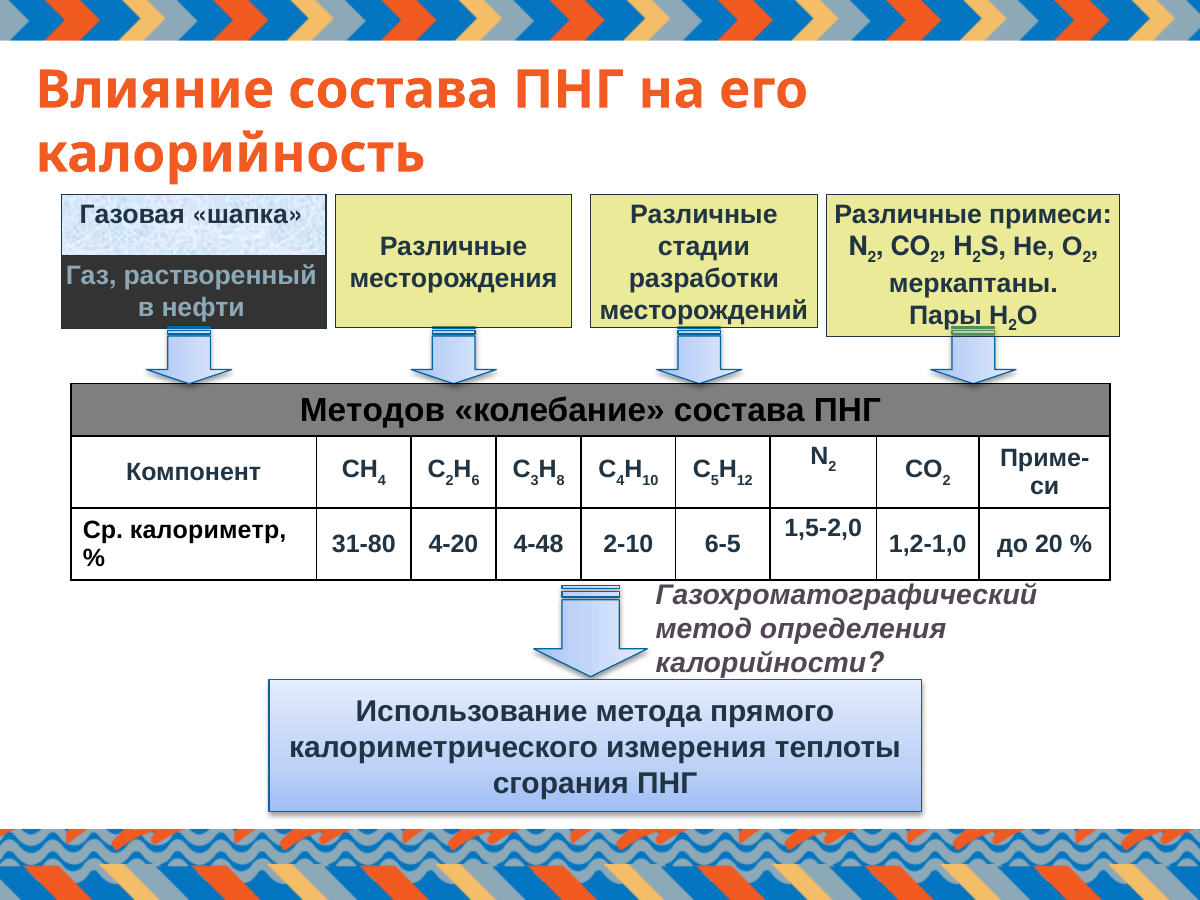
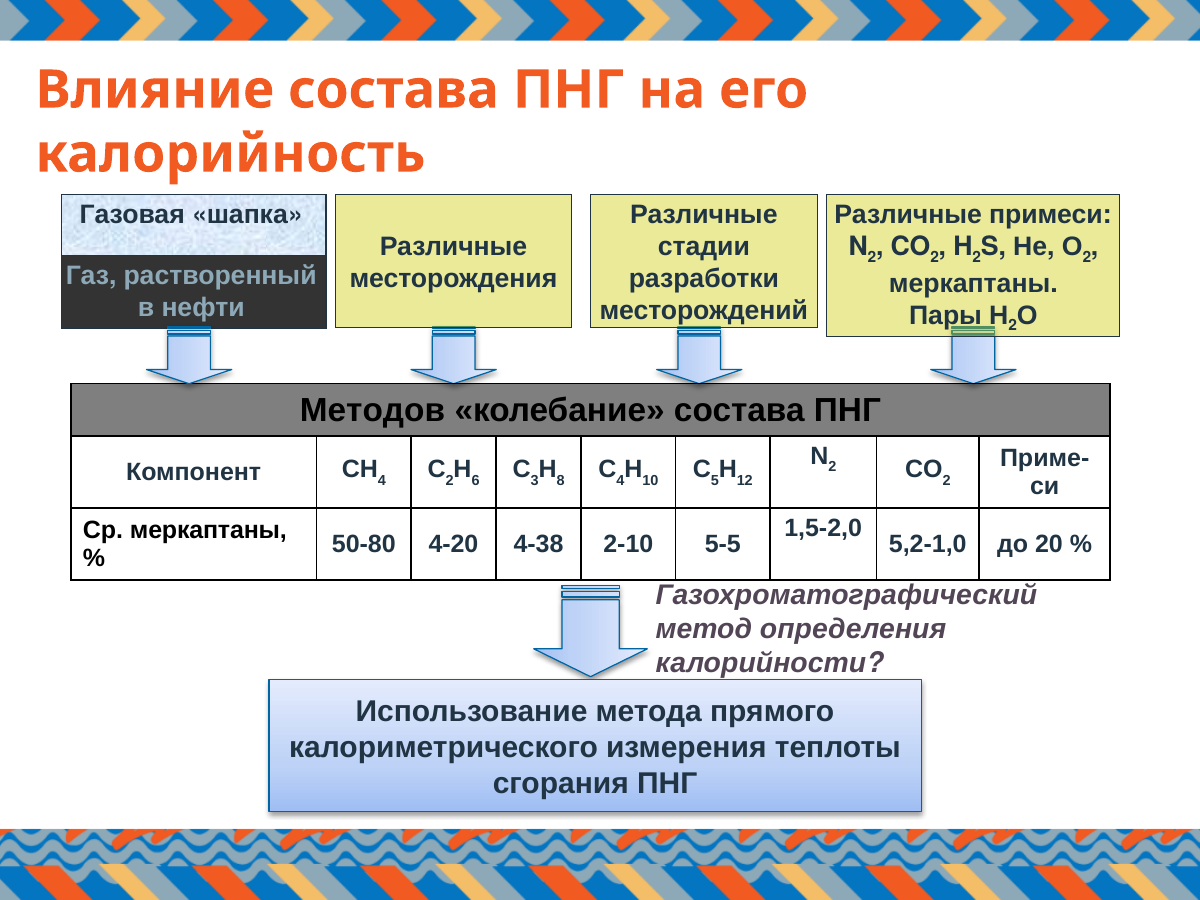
Ср калориметр: калориметр -> меркаптаны (208, 530)
31-80: 31-80 -> 50-80 (364, 544)
4-48: 4-48 -> 4-38 (539, 544)
6-5: 6-5 -> 5-5 (723, 544)
1,2-1,0: 1,2-1,0 -> 5,2-1,0 (928, 544)
